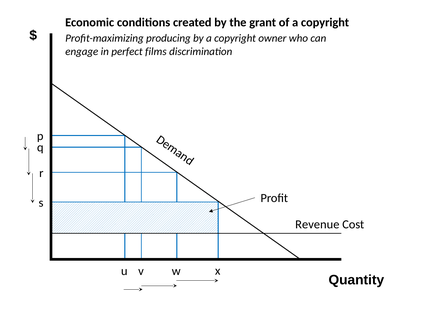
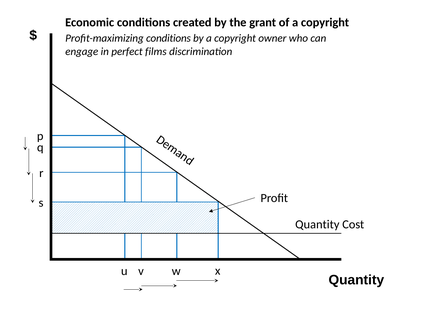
Profit-maximizing producing: producing -> conditions (168, 38)
Revenue: Revenue -> Quantity (317, 225)
